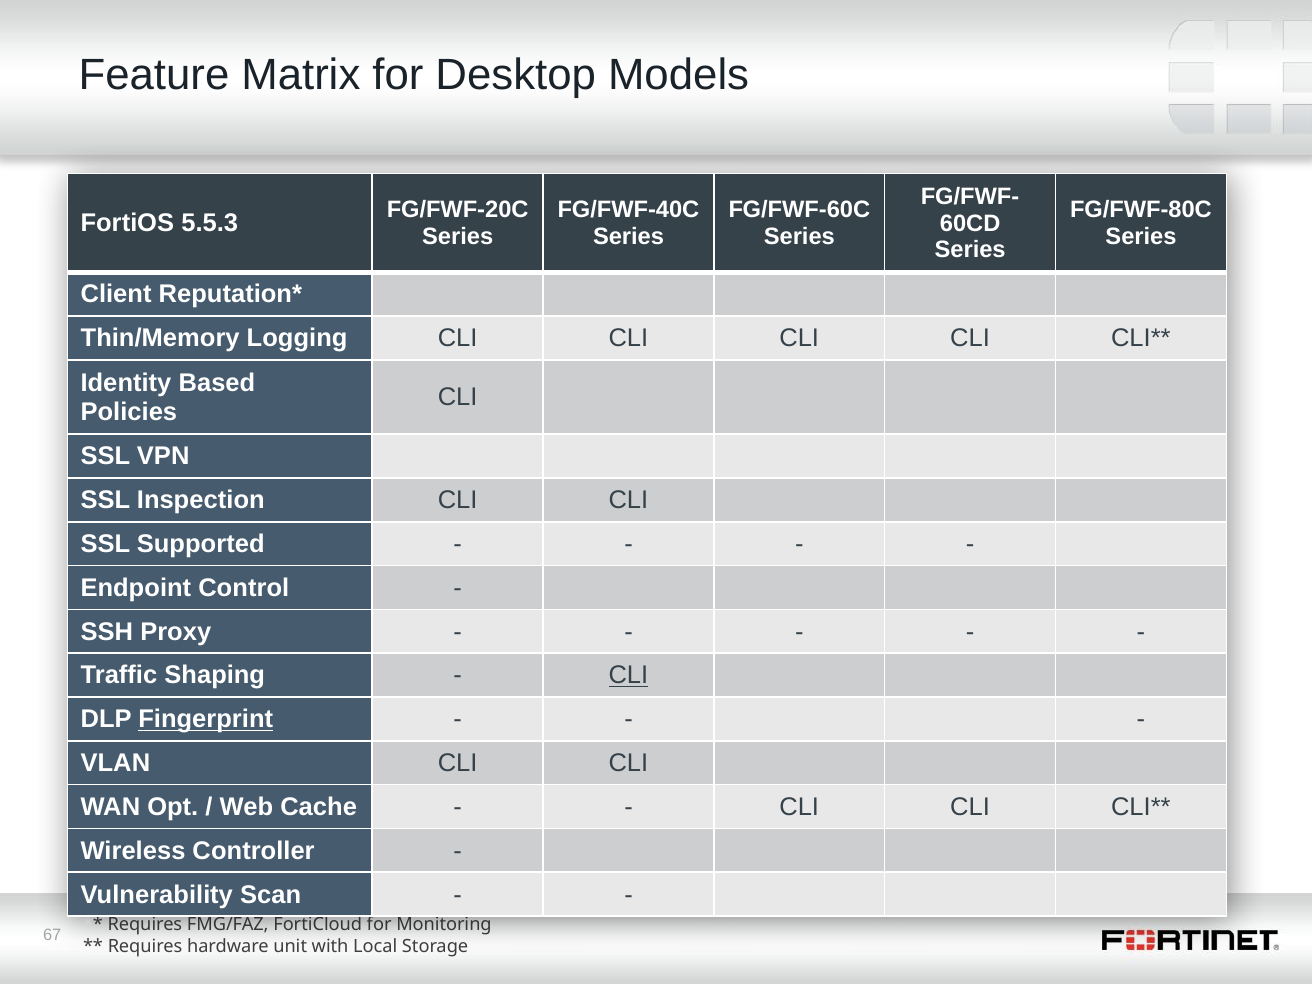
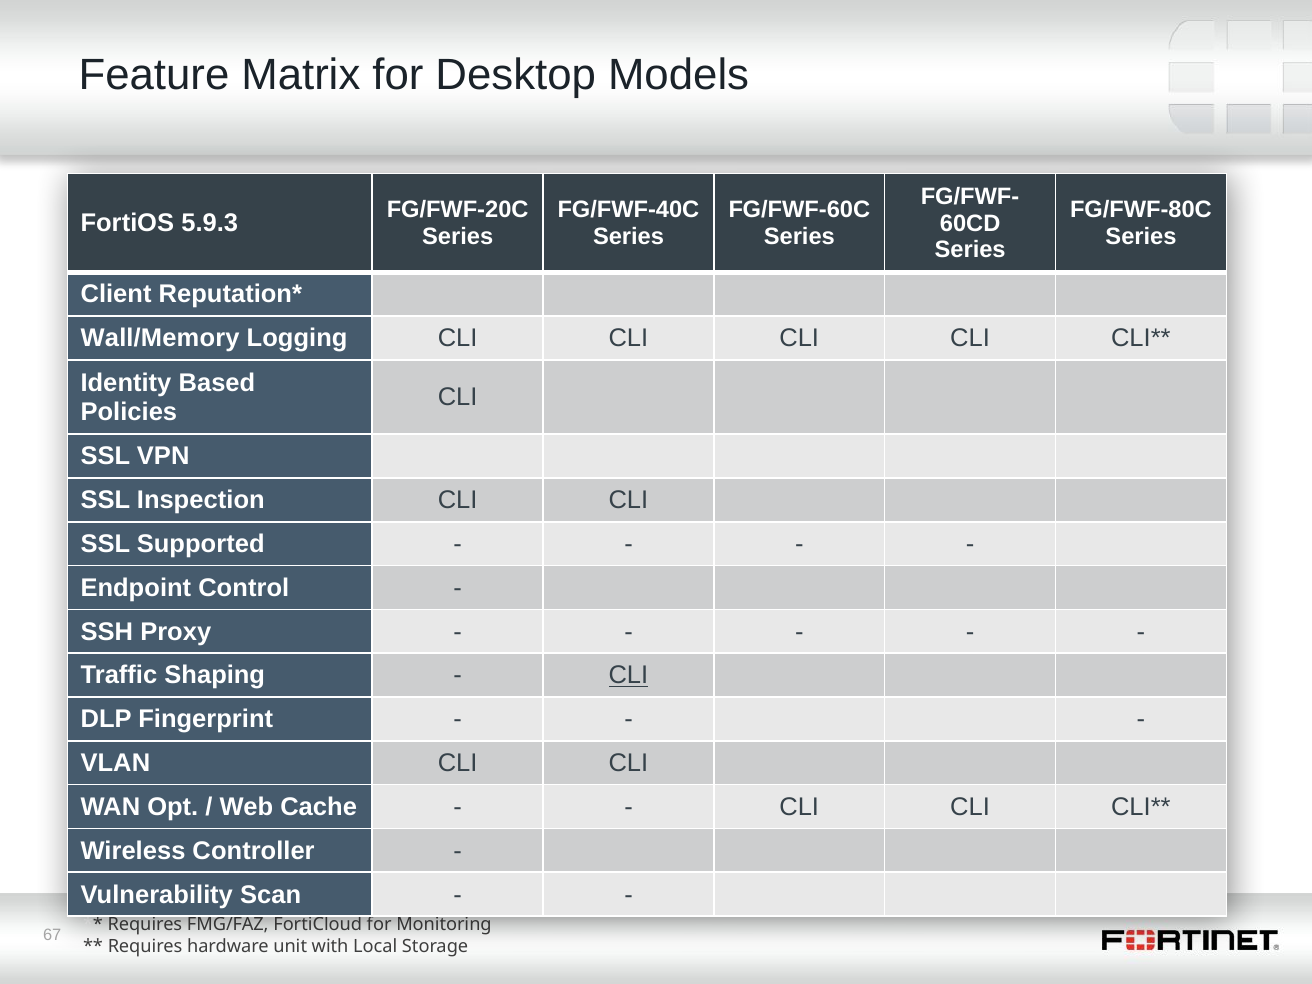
5.5.3: 5.5.3 -> 5.9.3 (210, 223)
Thin/Memory: Thin/Memory -> Wall/Memory (160, 338)
Fingerprint underline: present -> none (206, 719)
